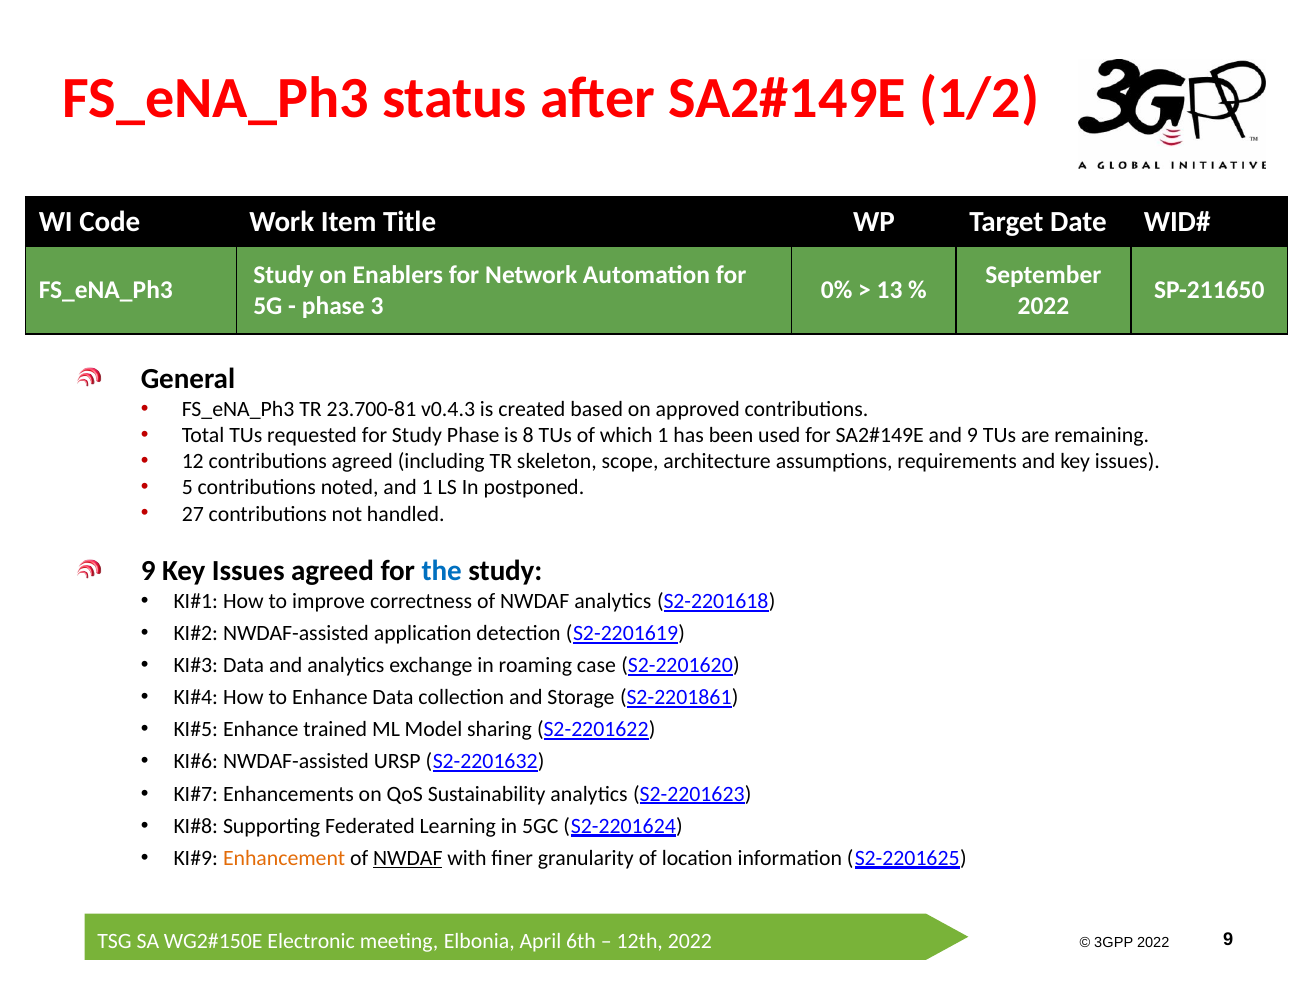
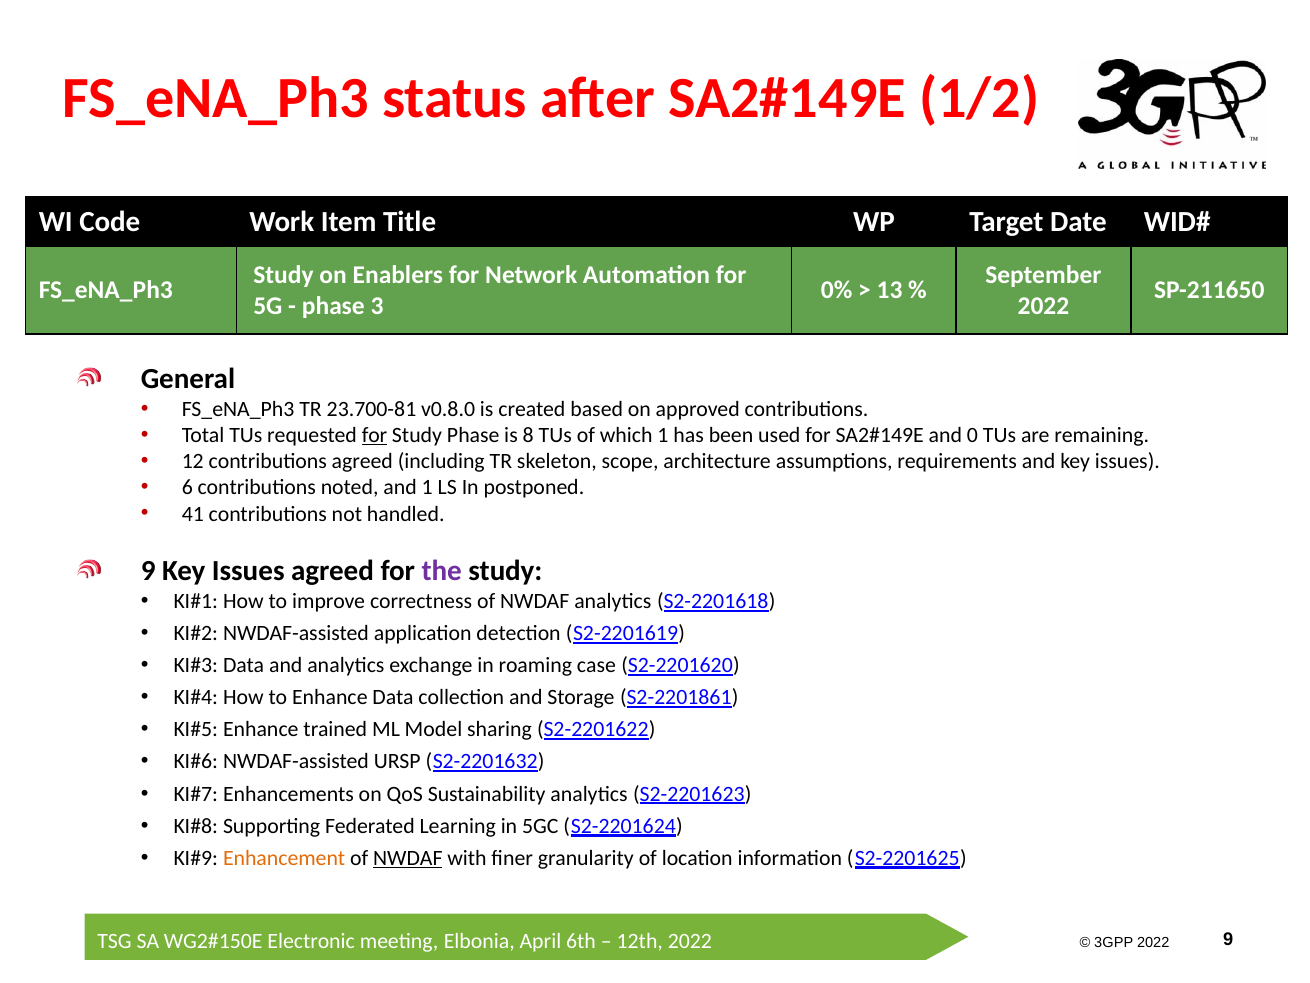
v0.4.3: v0.4.3 -> v0.8.0 (448, 409)
for underline: none -> present (374, 435)
and 9: 9 -> 0 (973, 435)
5: 5 -> 6 (187, 487)
27: 27 -> 41 (193, 514)
the colour: blue -> purple (442, 571)
